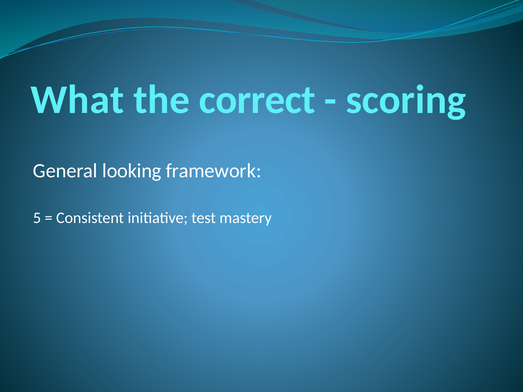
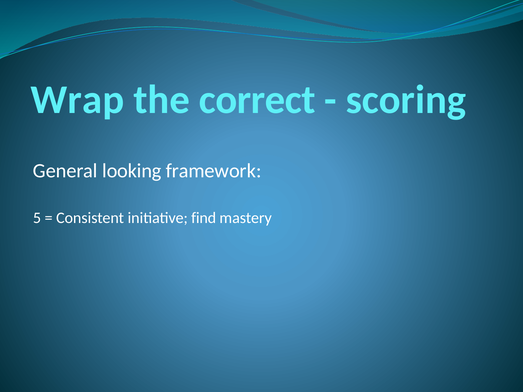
What: What -> Wrap (77, 100)
test: test -> find (204, 218)
